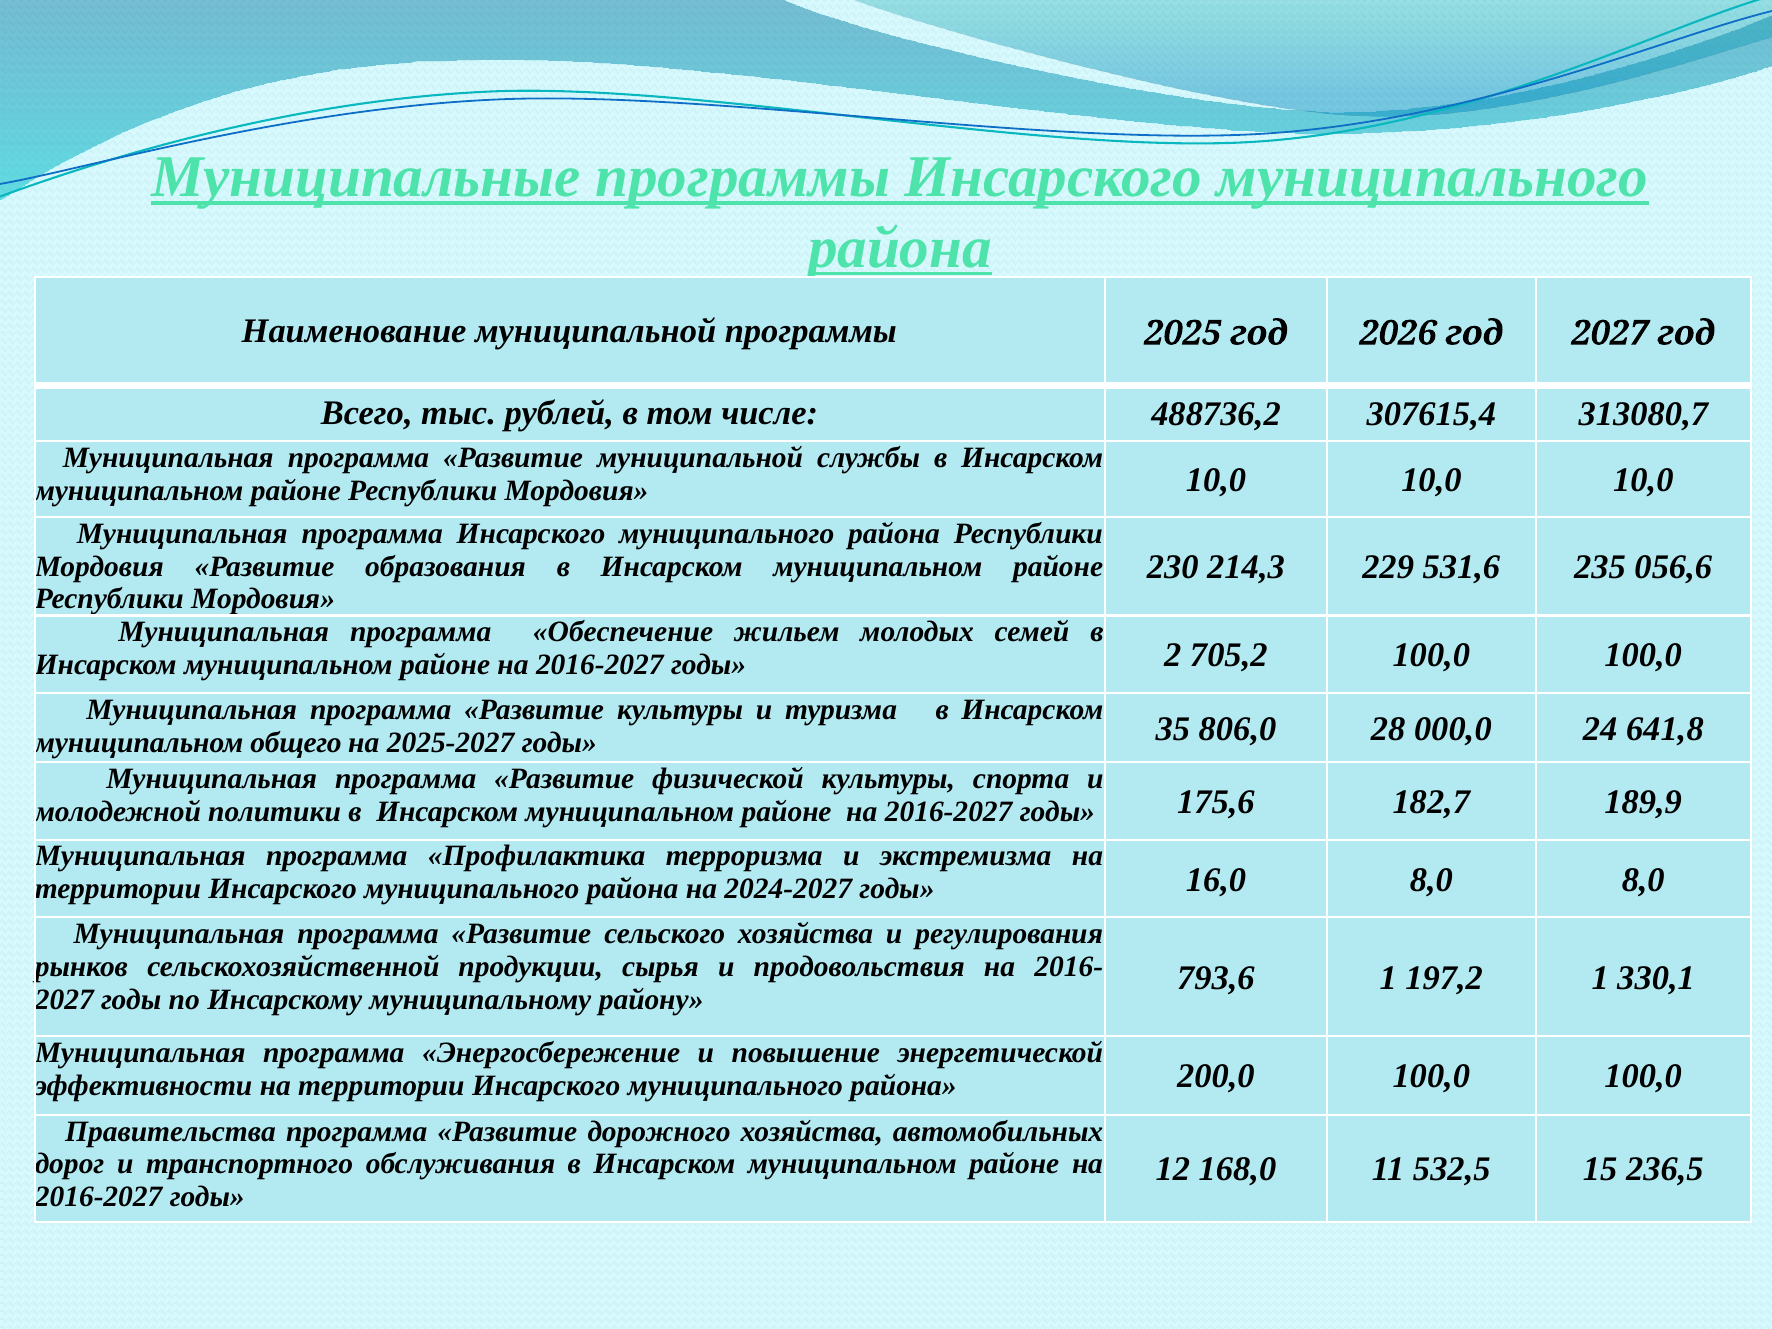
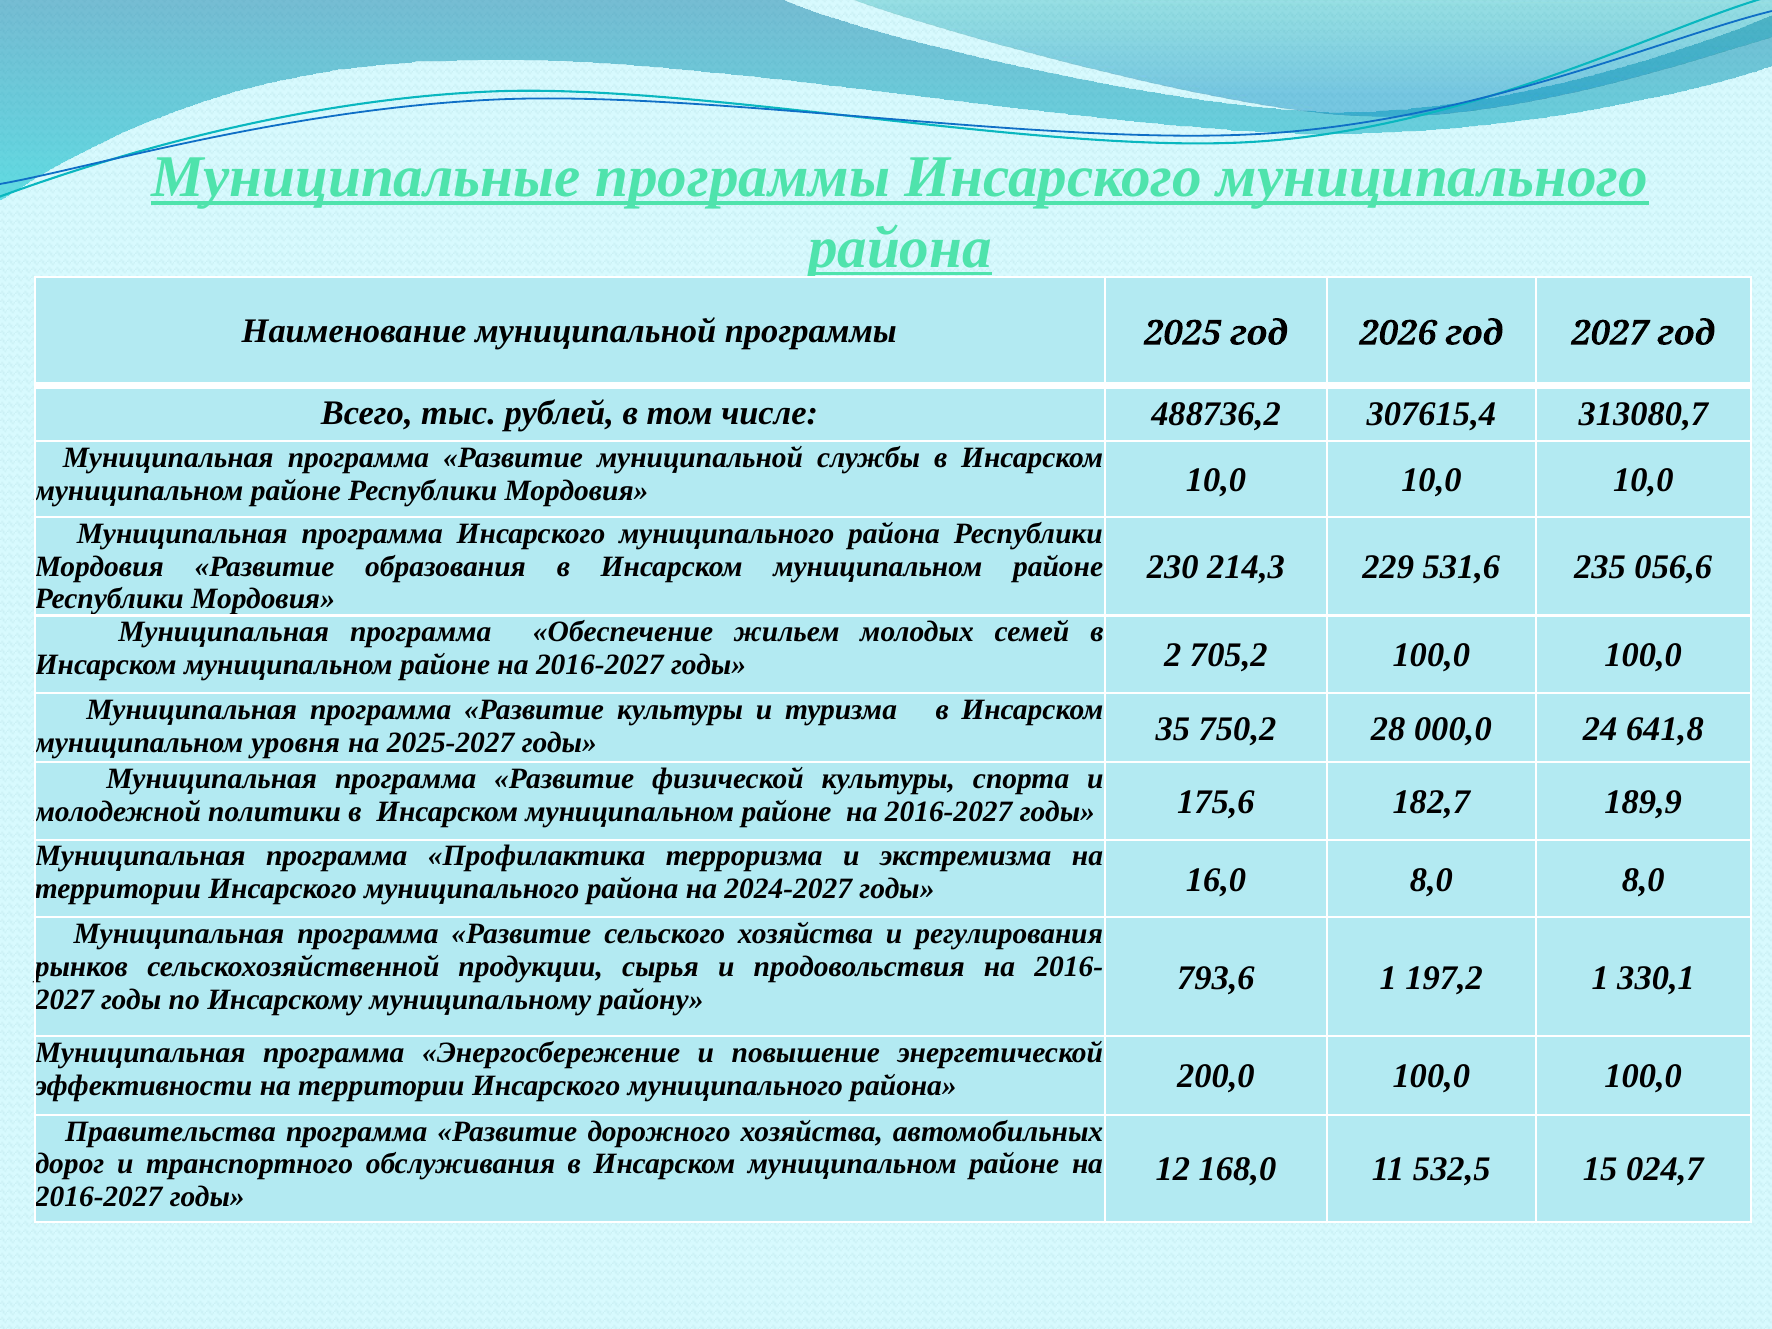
общего: общего -> уровня (296, 742)
806,0: 806,0 -> 750,2 (1238, 729)
236,5: 236,5 -> 024,7 (1665, 1169)
